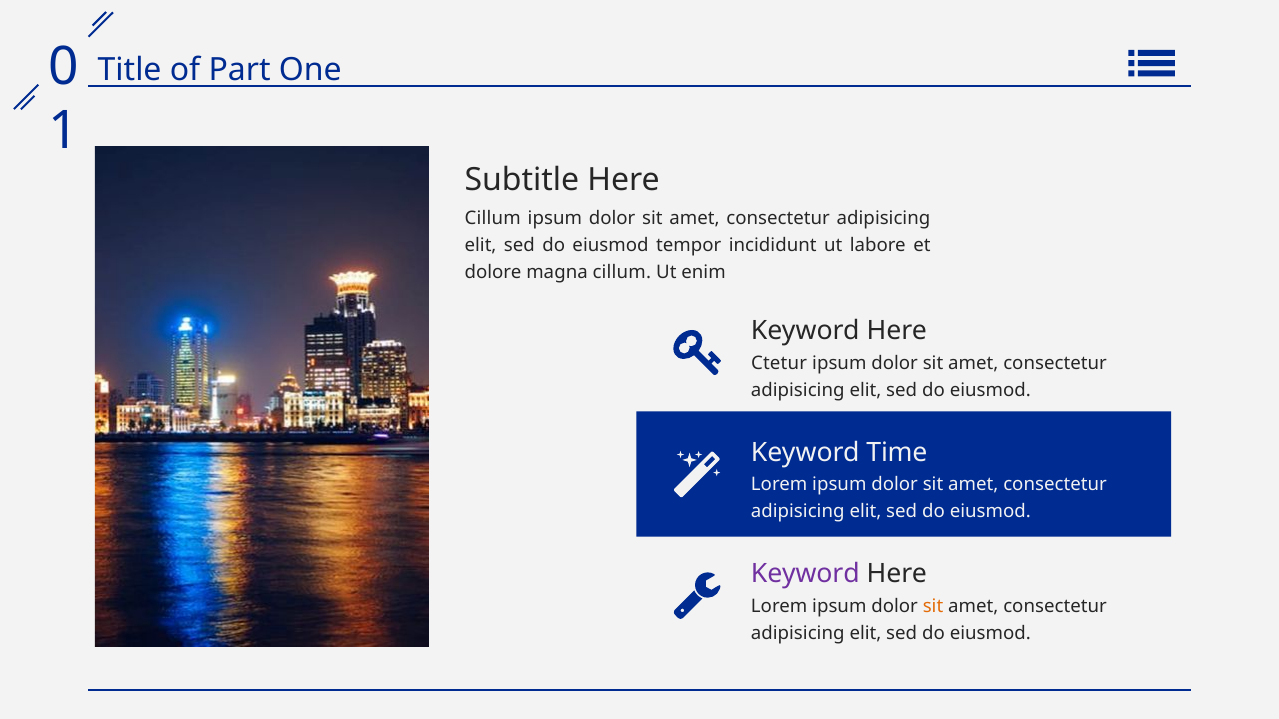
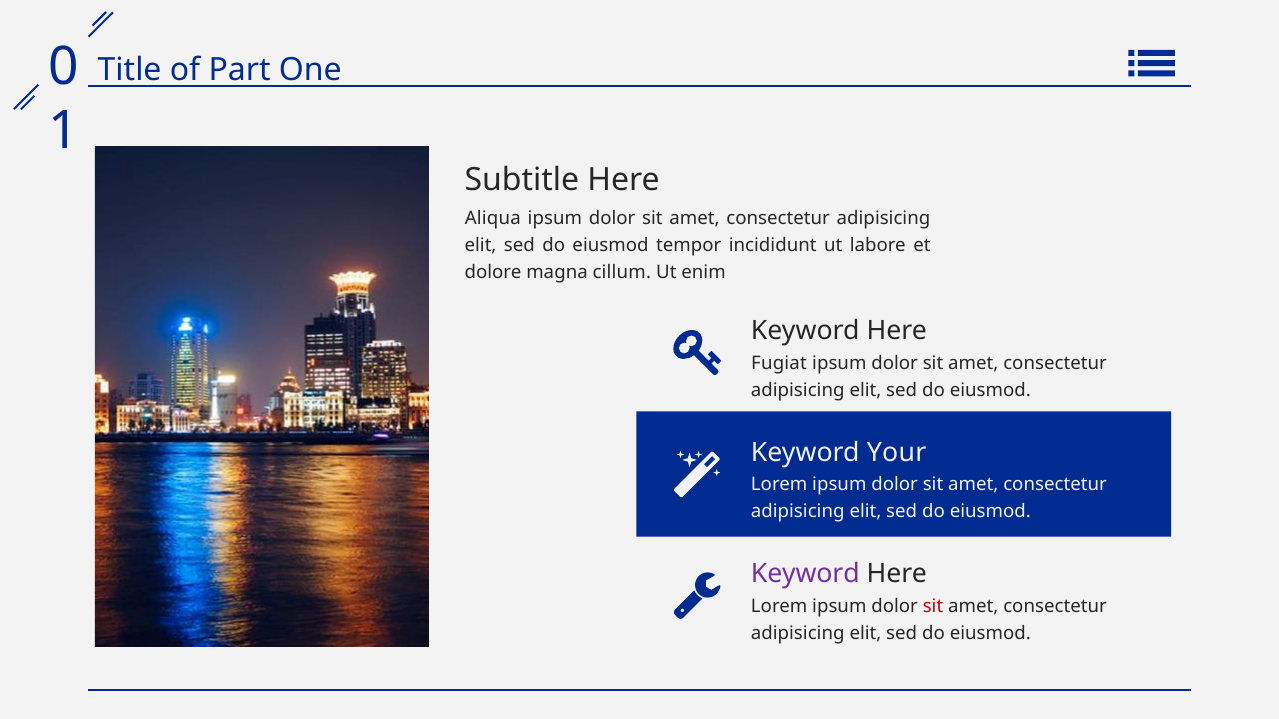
Cillum: Cillum -> Aliqua (493, 218)
Ctetur: Ctetur -> Fugiat (779, 363)
Time: Time -> Your (897, 453)
sit colour: orange -> red (933, 607)
